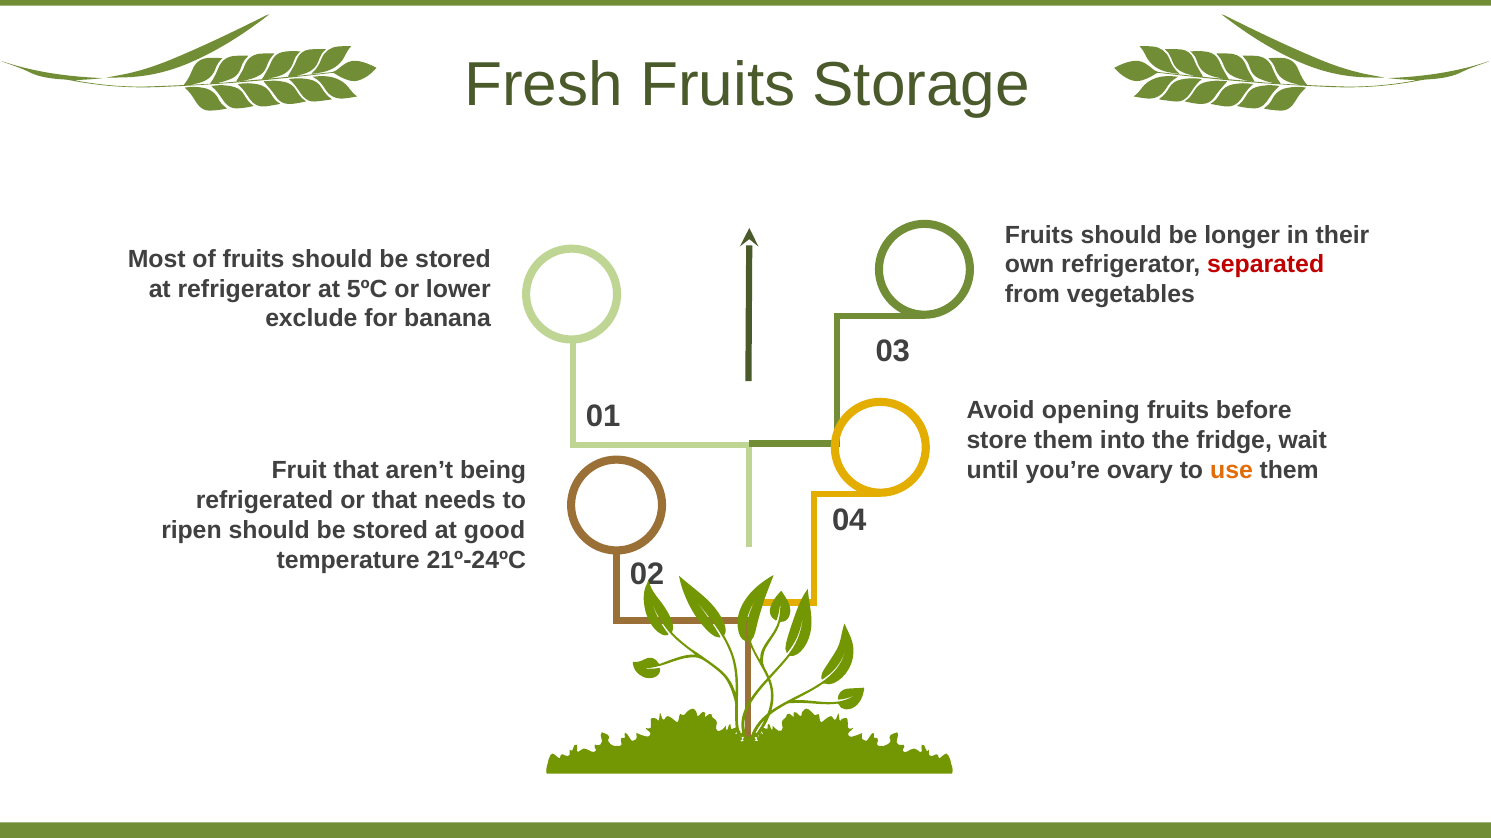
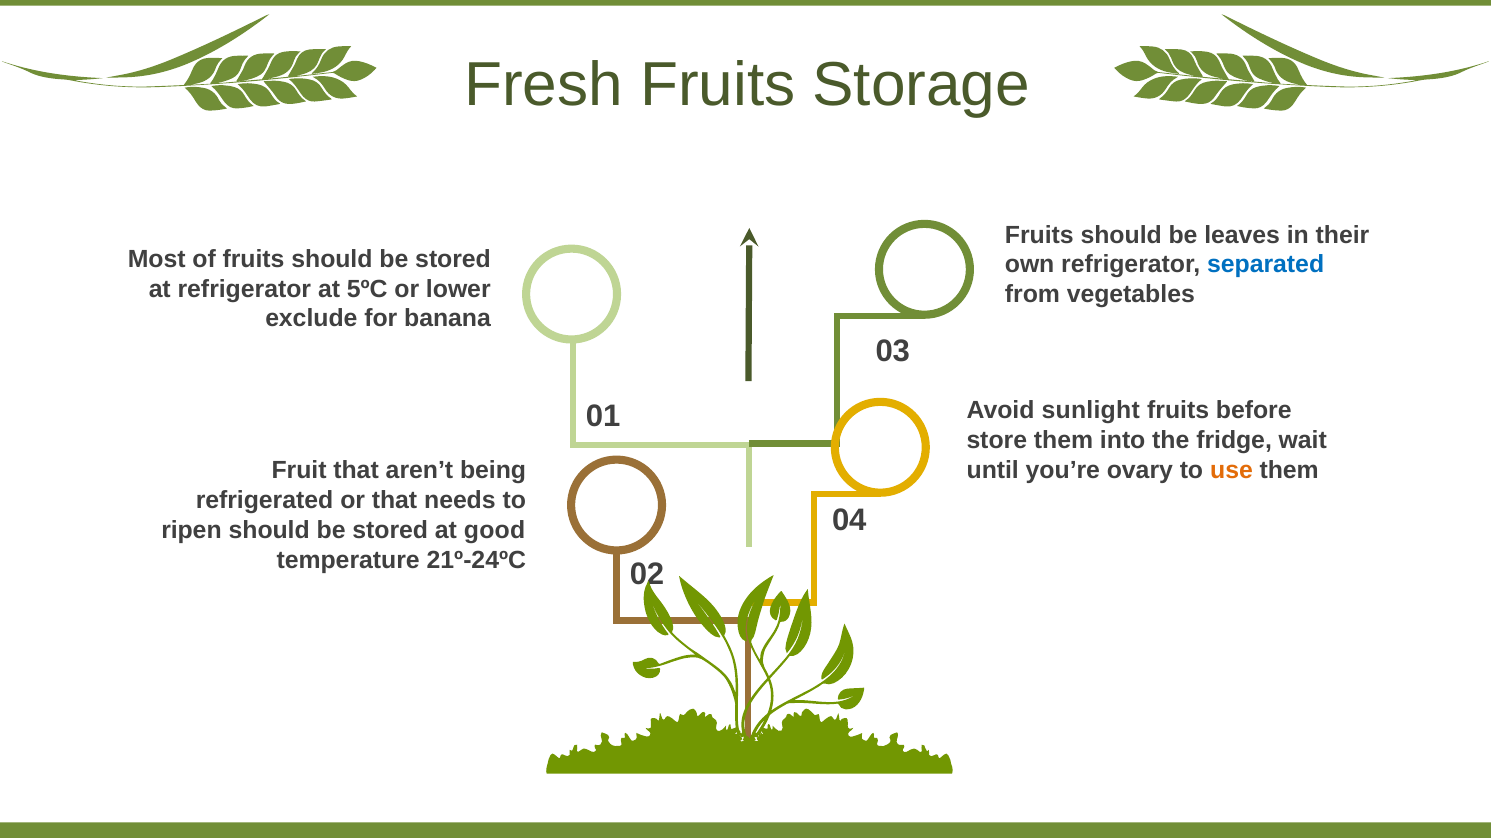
longer: longer -> leaves (1242, 235)
separated colour: red -> blue (1266, 265)
opening: opening -> sunlight (1091, 411)
